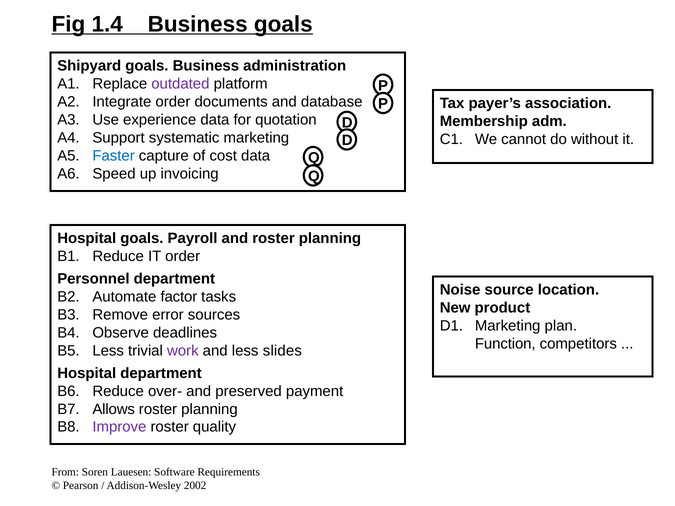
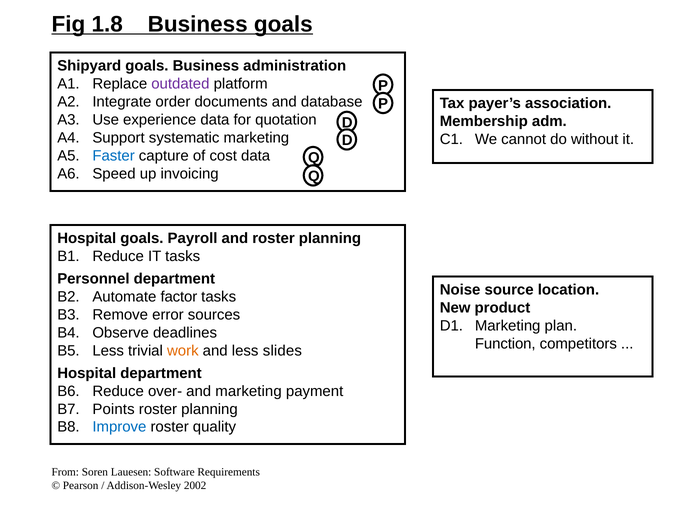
1.4: 1.4 -> 1.8 (107, 24)
IT order: order -> tasks (183, 256)
work colour: purple -> orange (183, 351)
and preserved: preserved -> marketing (249, 391)
Allows: Allows -> Points (114, 409)
Improve colour: purple -> blue (119, 427)
